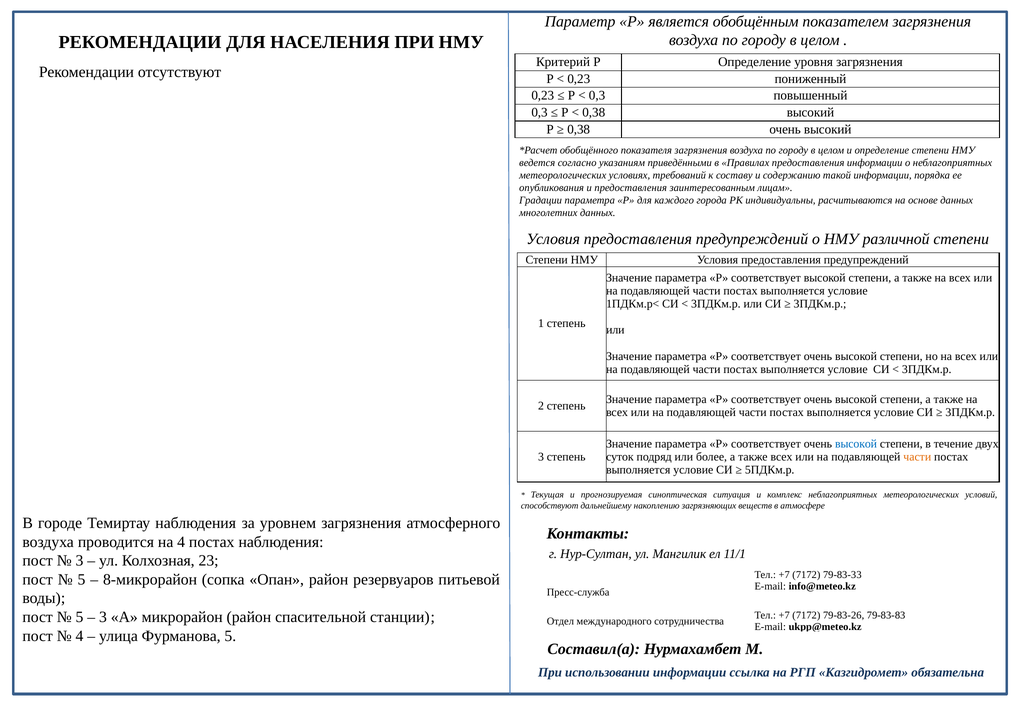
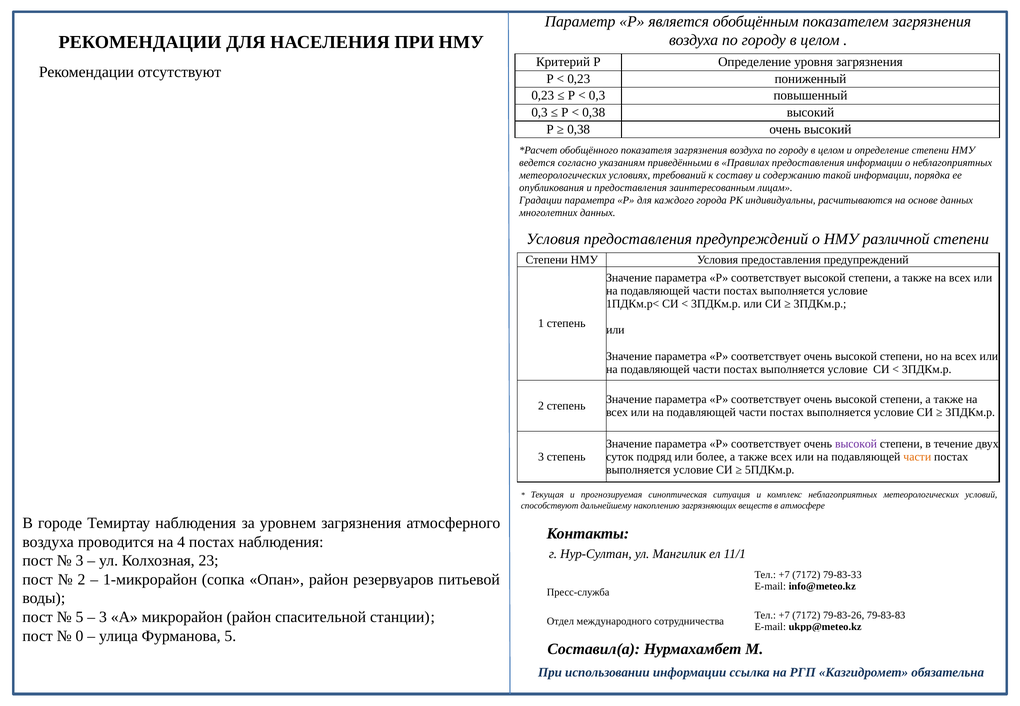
высокой colour: blue -> purple (856, 444)
5: 5 -> 2 (81, 580)
8-микрорайон: 8-микрорайон -> 1-микрорайон (150, 580)
4: 4 -> 0 (80, 636)
